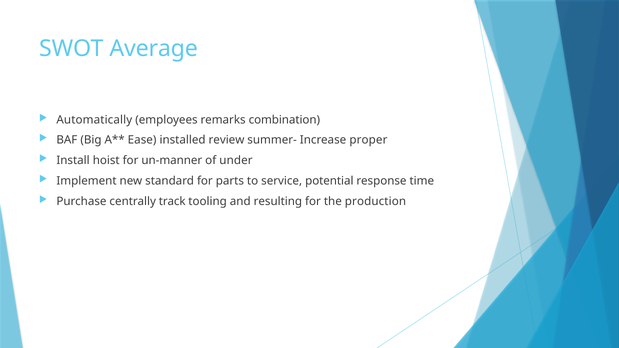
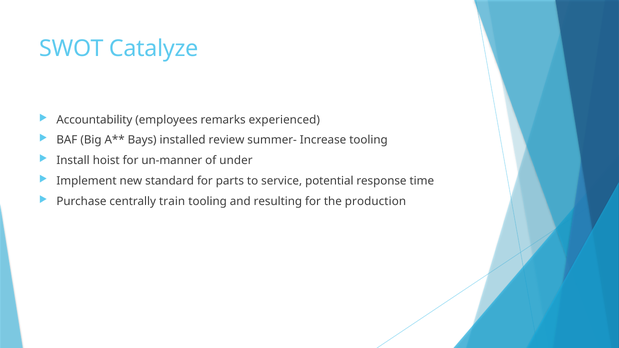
Average: Average -> Catalyze (154, 49)
Automatically: Automatically -> Accountability (94, 120)
combination: combination -> experienced (284, 120)
Ease: Ease -> Bays (142, 140)
Increase proper: proper -> tooling (368, 140)
track: track -> train (172, 201)
